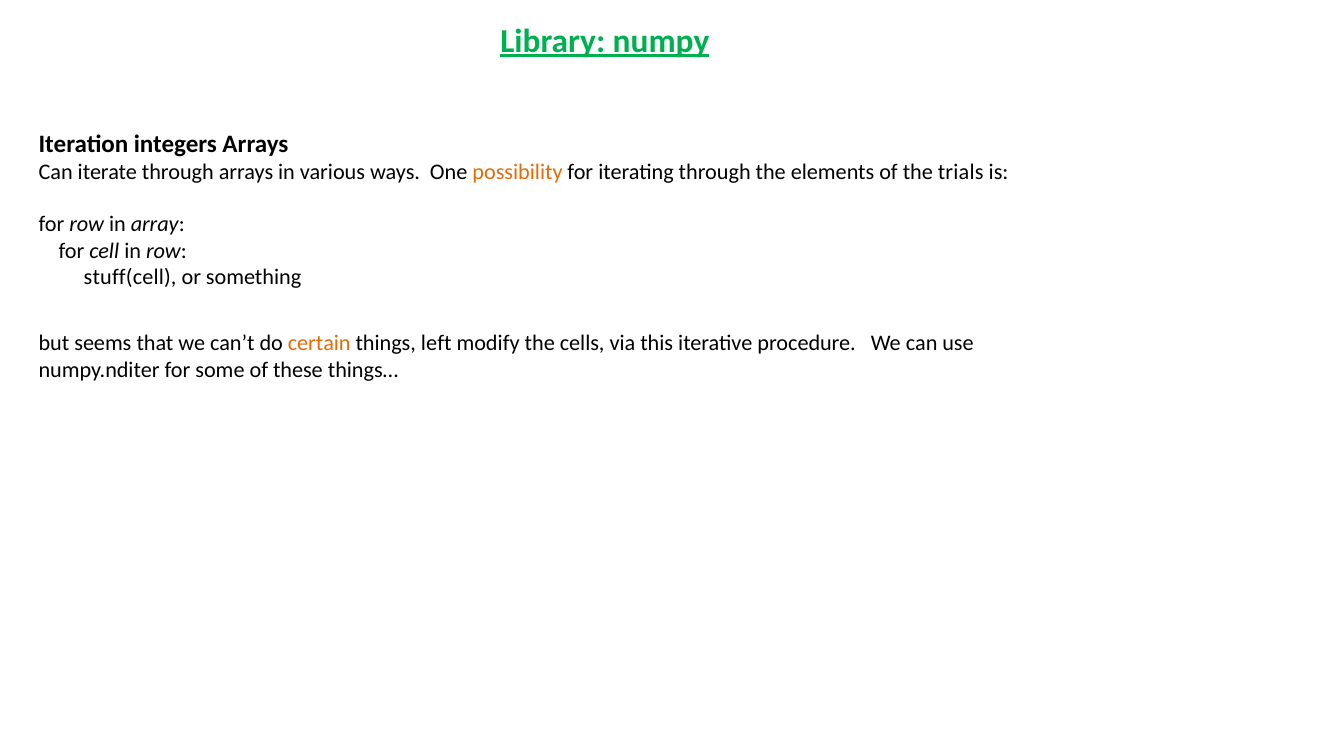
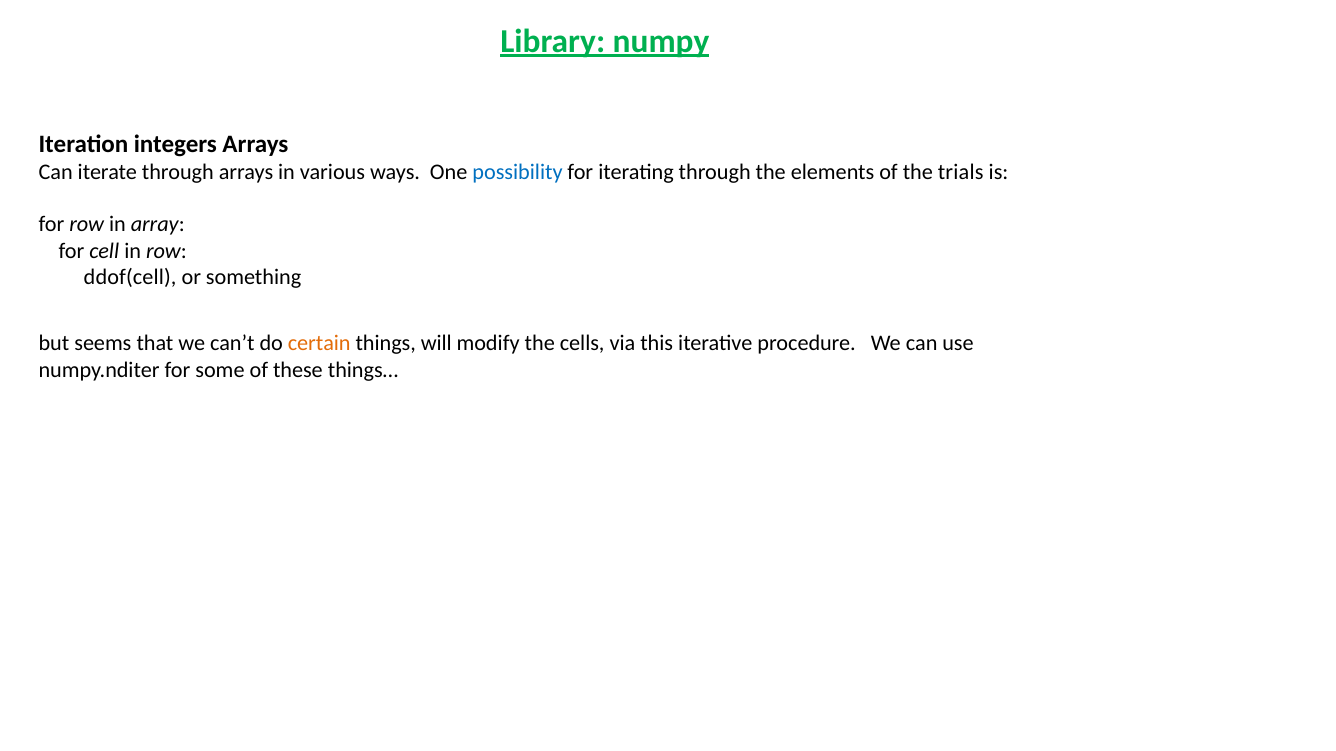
possibility colour: orange -> blue (518, 172)
stuff(cell: stuff(cell -> ddof(cell (130, 278)
left: left -> will (436, 344)
